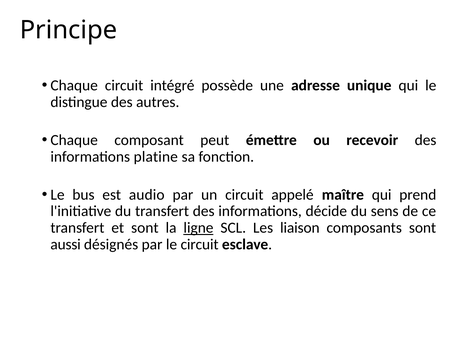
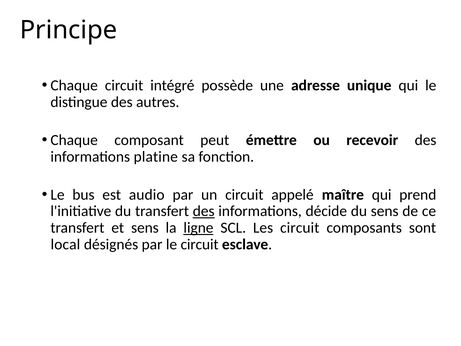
des underline: none -> present (204, 211)
et sont: sont -> sens (145, 228)
Les liaison: liaison -> circuit (300, 228)
aussi: aussi -> local (65, 244)
